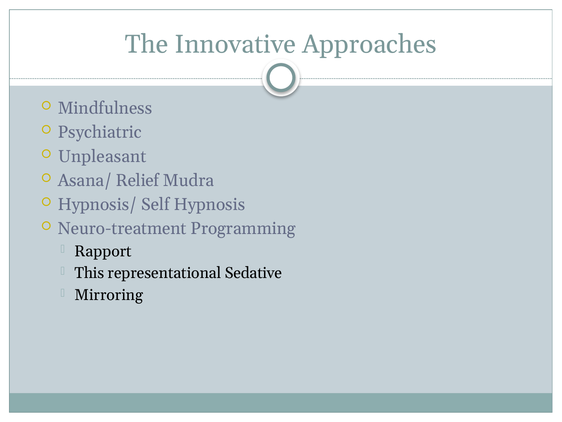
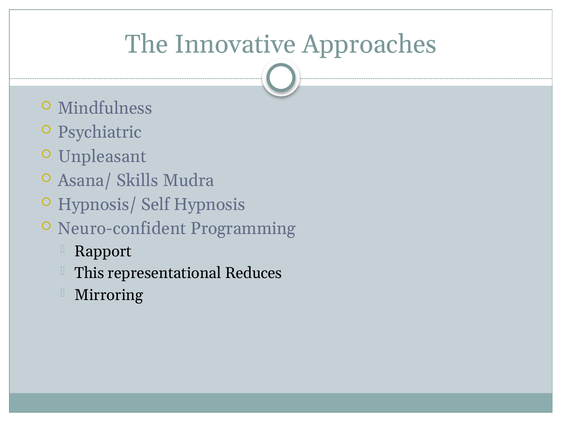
Relief: Relief -> Skills (137, 180)
Neuro-treatment: Neuro-treatment -> Neuro-confident (122, 228)
Sedative: Sedative -> Reduces (253, 273)
